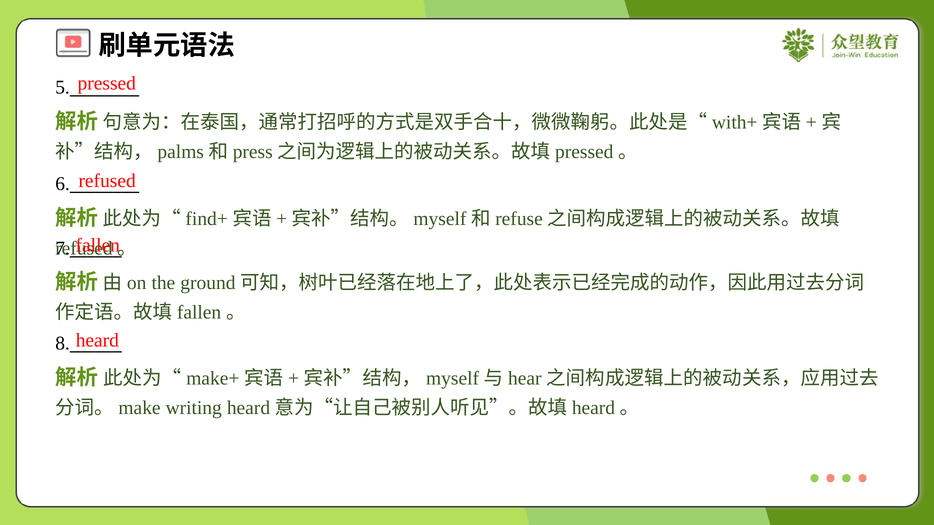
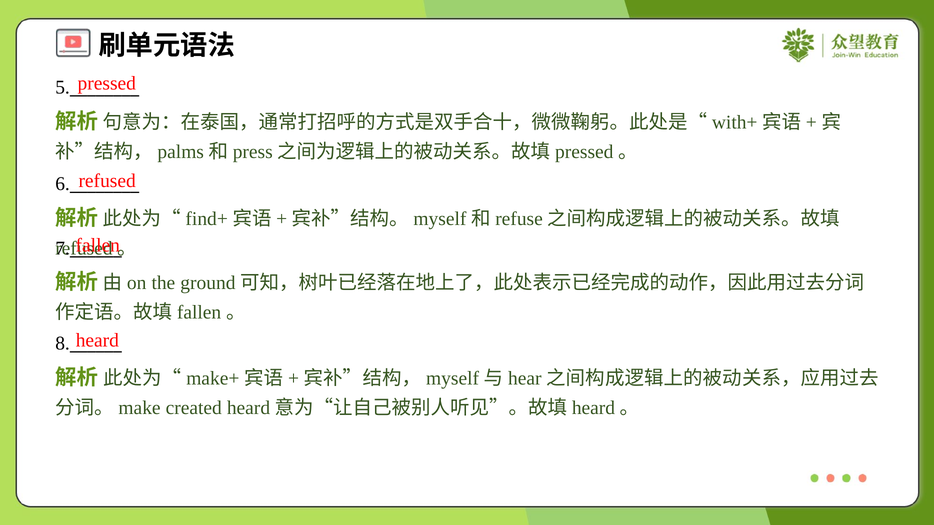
writing: writing -> created (194, 408)
